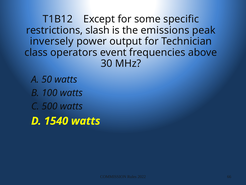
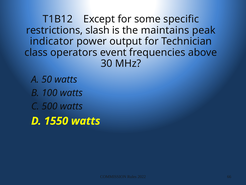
emissions: emissions -> maintains (165, 30)
inversely: inversely -> indicator (52, 41)
1540: 1540 -> 1550 (56, 121)
